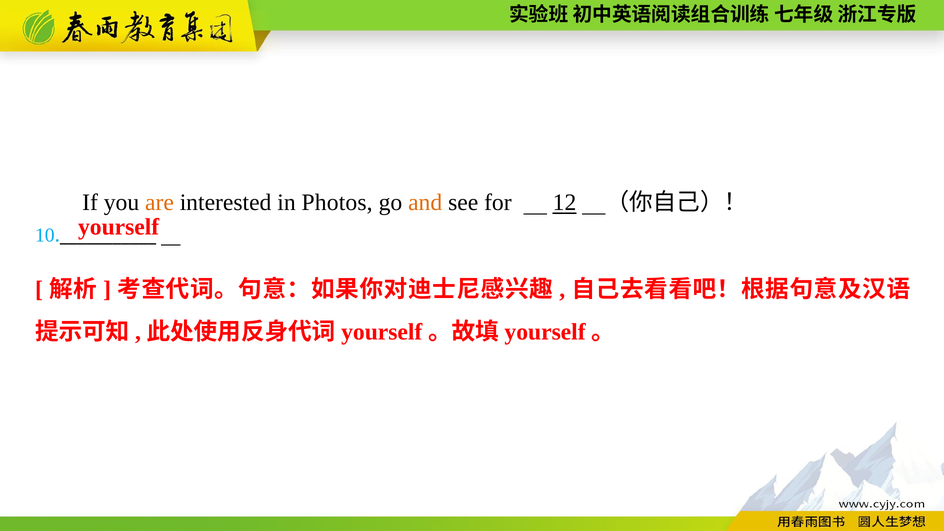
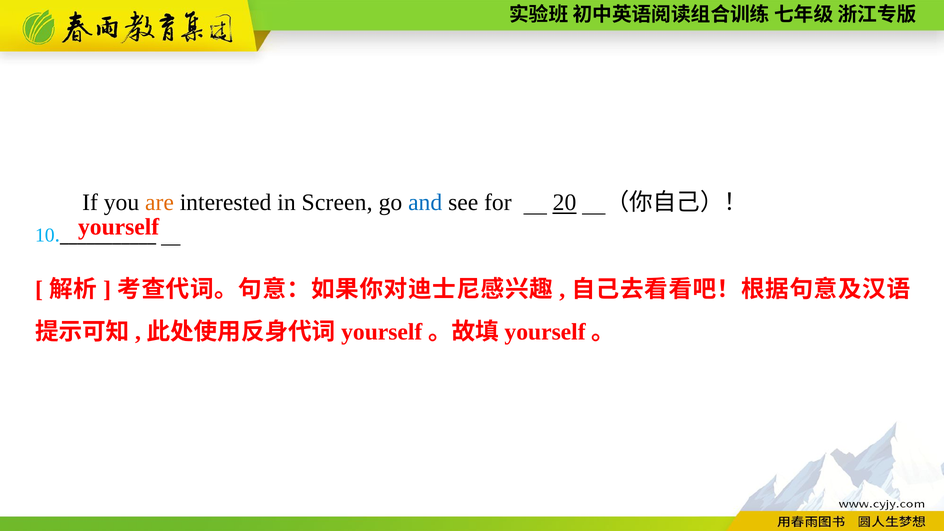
Photos: Photos -> Screen (337, 203)
and colour: orange -> blue (425, 203)
12: 12 -> 20 (565, 203)
